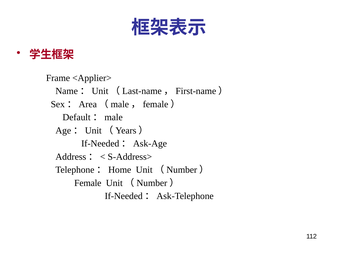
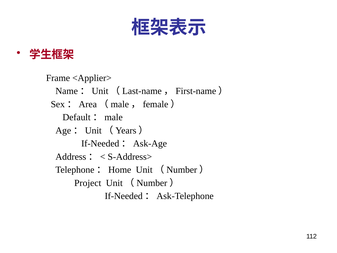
Female: Female -> Project (88, 183)
